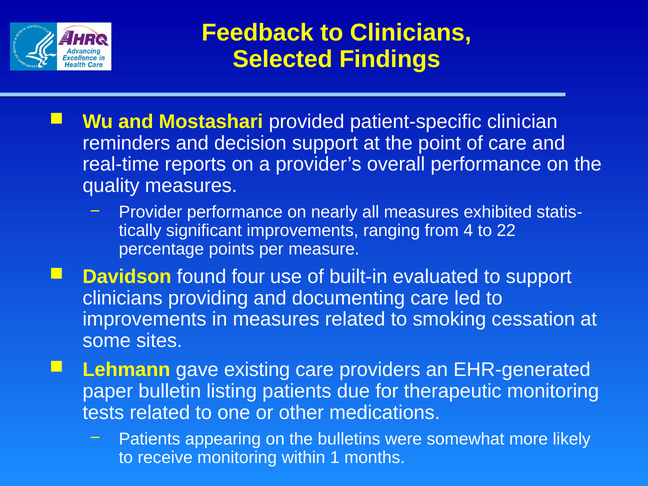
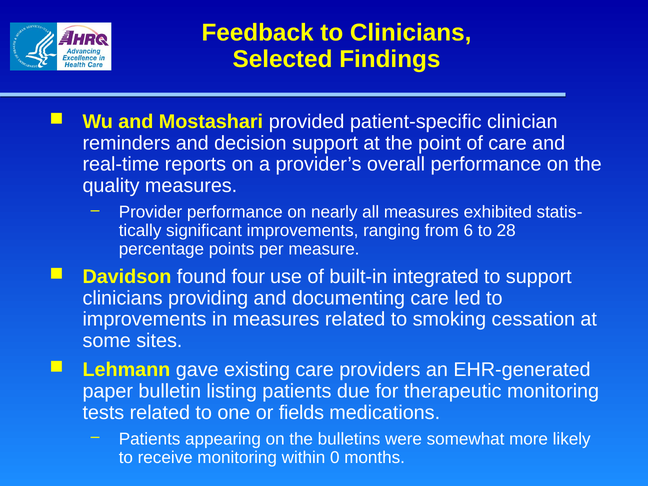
4: 4 -> 6 (468, 231)
22: 22 -> 28 (506, 231)
evaluated: evaluated -> integrated (436, 277)
other: other -> fields (301, 412)
1: 1 -> 0 (335, 457)
